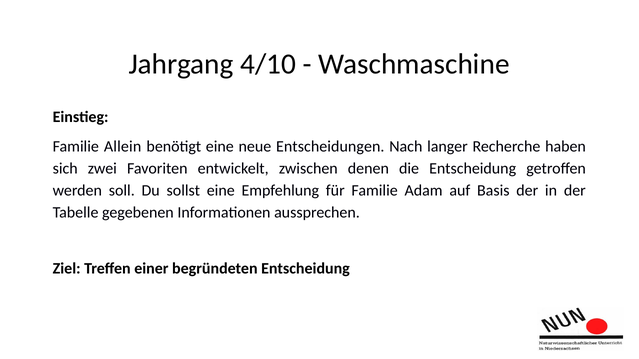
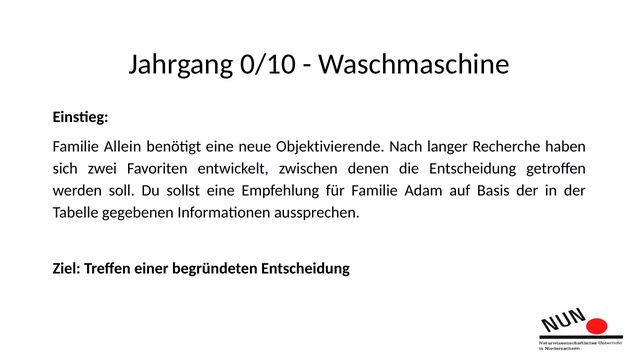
4/10: 4/10 -> 0/10 (268, 64)
Entscheidungen: Entscheidungen -> Objektivierende (330, 147)
